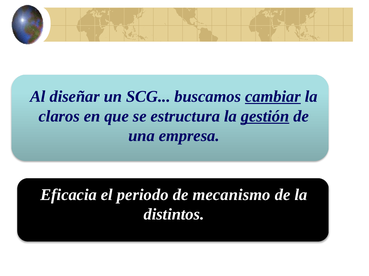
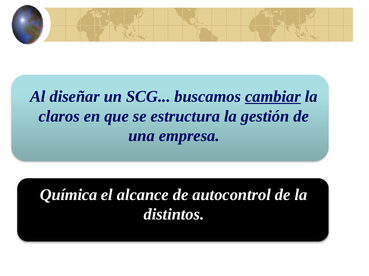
gestión underline: present -> none (265, 116)
Eficacia: Eficacia -> Química (69, 195)
periodo: periodo -> alcance (143, 195)
mecanismo: mecanismo -> autocontrol (232, 195)
